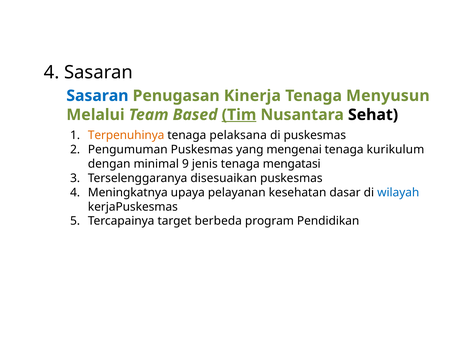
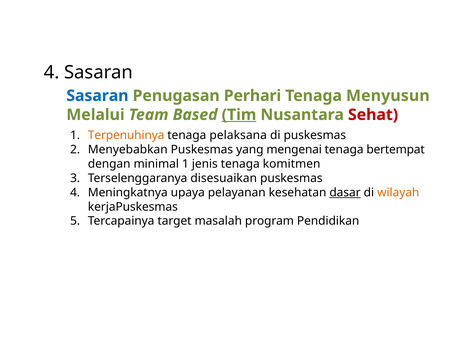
Kinerja: Kinerja -> Perhari (252, 96)
Sehat colour: black -> red (373, 115)
Pengumuman: Pengumuman -> Menyebabkan (128, 149)
kurikulum: kurikulum -> bertempat (396, 149)
minimal 9: 9 -> 1 (185, 164)
mengatasi: mengatasi -> komitmen (292, 164)
dasar underline: none -> present (345, 192)
wilayah colour: blue -> orange (398, 192)
berbeda: berbeda -> masalah (218, 221)
